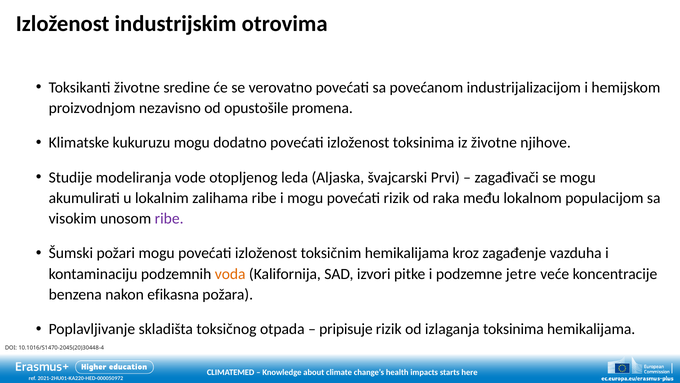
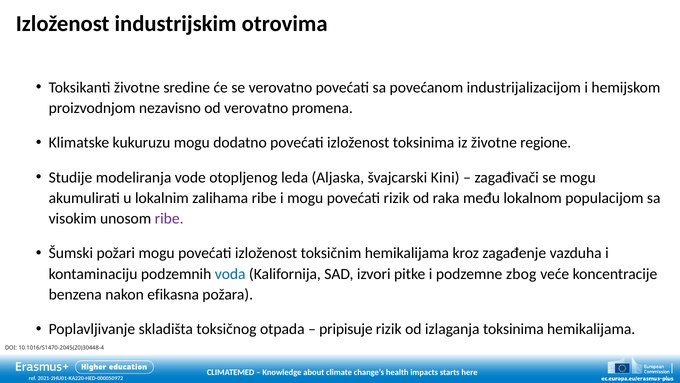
od opustošile: opustošile -> verovatno (256, 108)
njihove: njihove -> regione (546, 142)
Prvi: Prvi -> Kini (445, 177)
voda colour: orange -> blue (230, 274)
jetre: jetre -> zbog (521, 274)
